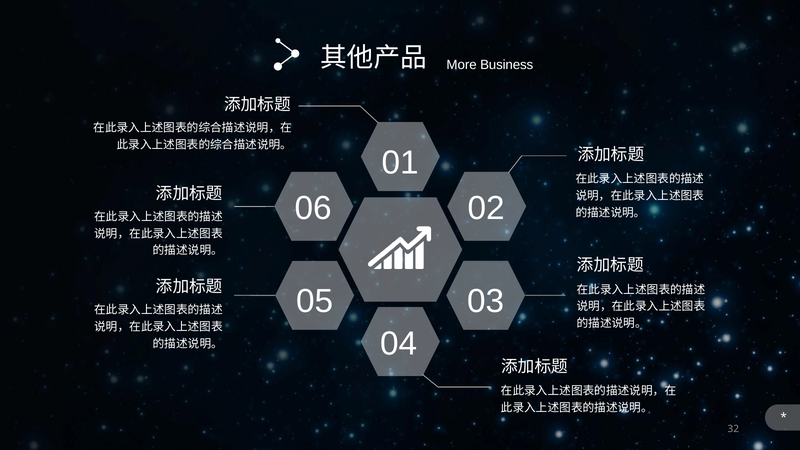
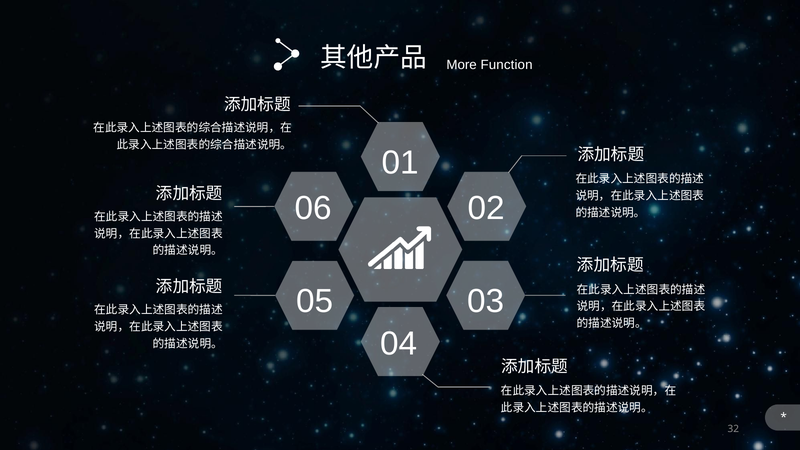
Business: Business -> Function (507, 65)
